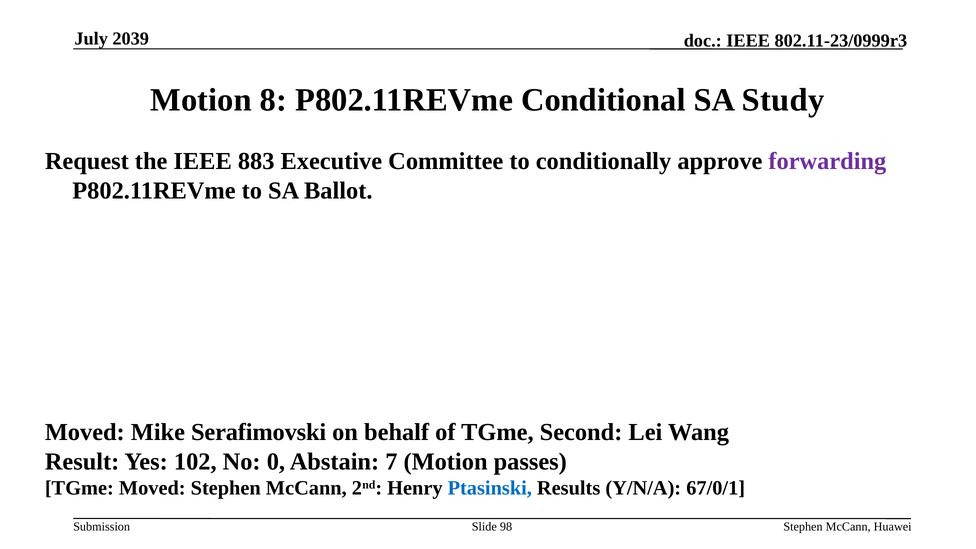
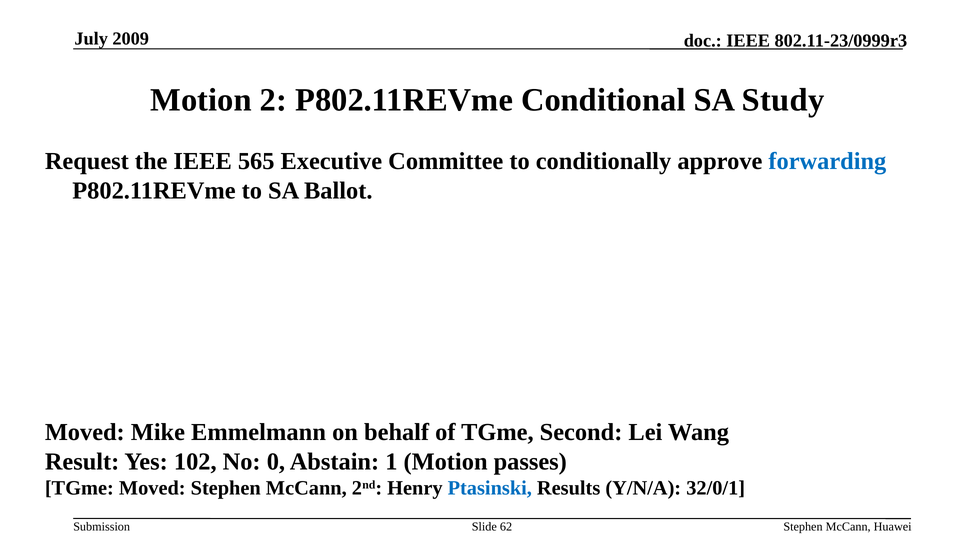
2039: 2039 -> 2009 (131, 39)
8: 8 -> 2 (273, 100)
883: 883 -> 565 (256, 161)
forwarding colour: purple -> blue (827, 161)
Serafimovski: Serafimovski -> Emmelmann (259, 432)
7: 7 -> 1 (391, 462)
67/0/1: 67/0/1 -> 32/0/1 (716, 488)
98: 98 -> 62 (506, 527)
